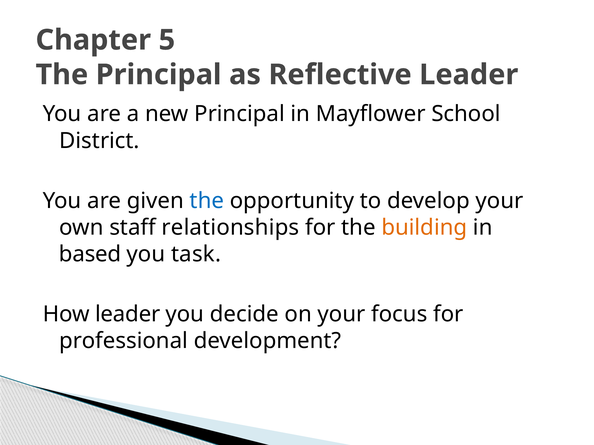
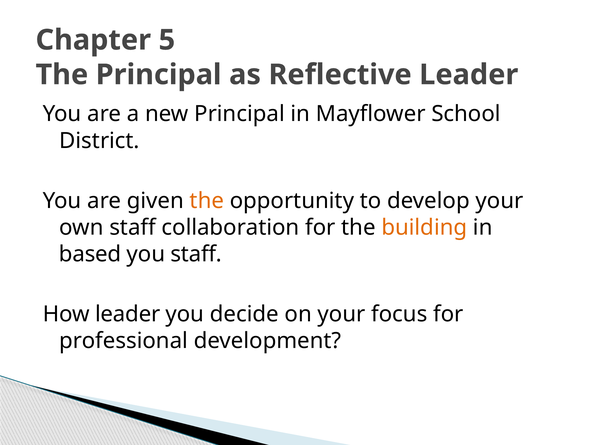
the colour: blue -> orange (207, 201)
relationships: relationships -> collaboration (231, 228)
you task: task -> staff (196, 254)
